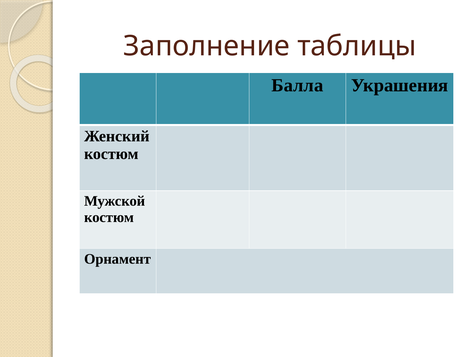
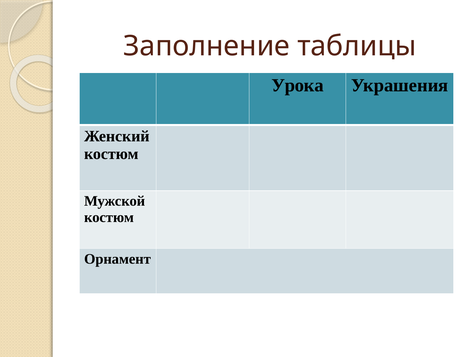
Балла: Балла -> Урока (298, 86)
